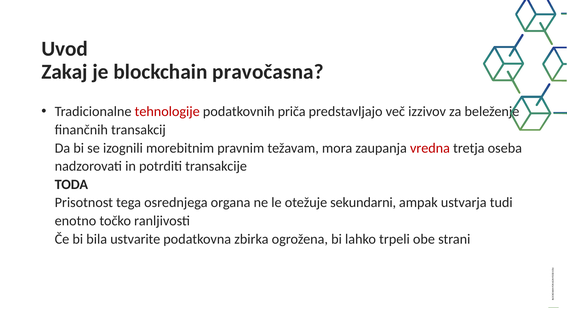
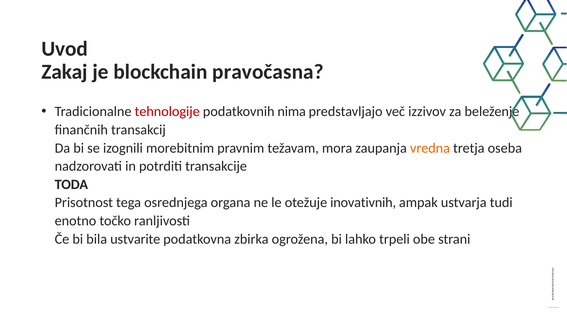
priča: priča -> nima (292, 112)
vredna colour: red -> orange (430, 148)
sekundarni: sekundarni -> inovativnih (363, 203)
